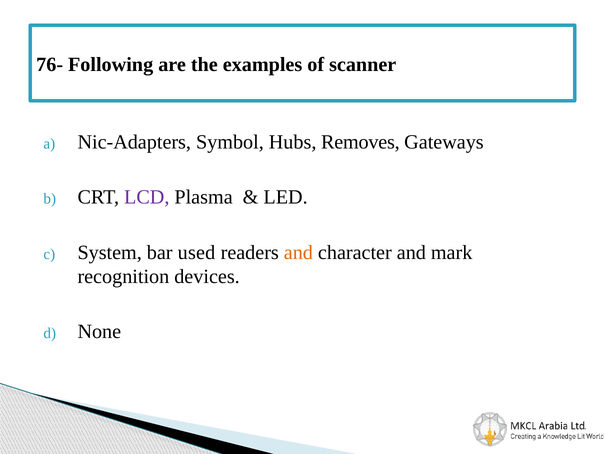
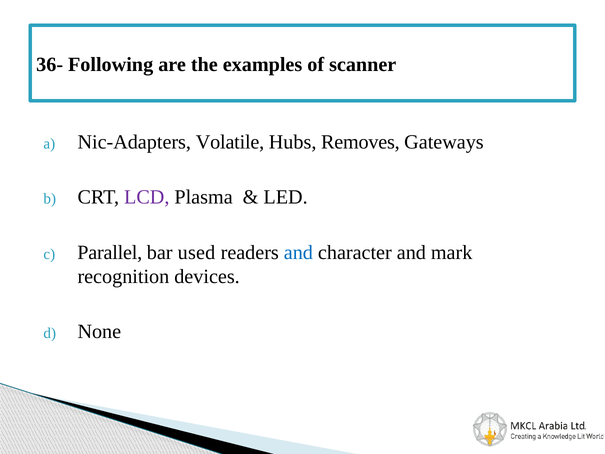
76-: 76- -> 36- (50, 64)
Symbol: Symbol -> Volatile (230, 142)
System: System -> Parallel (110, 252)
and colour: orange -> blue (298, 252)
